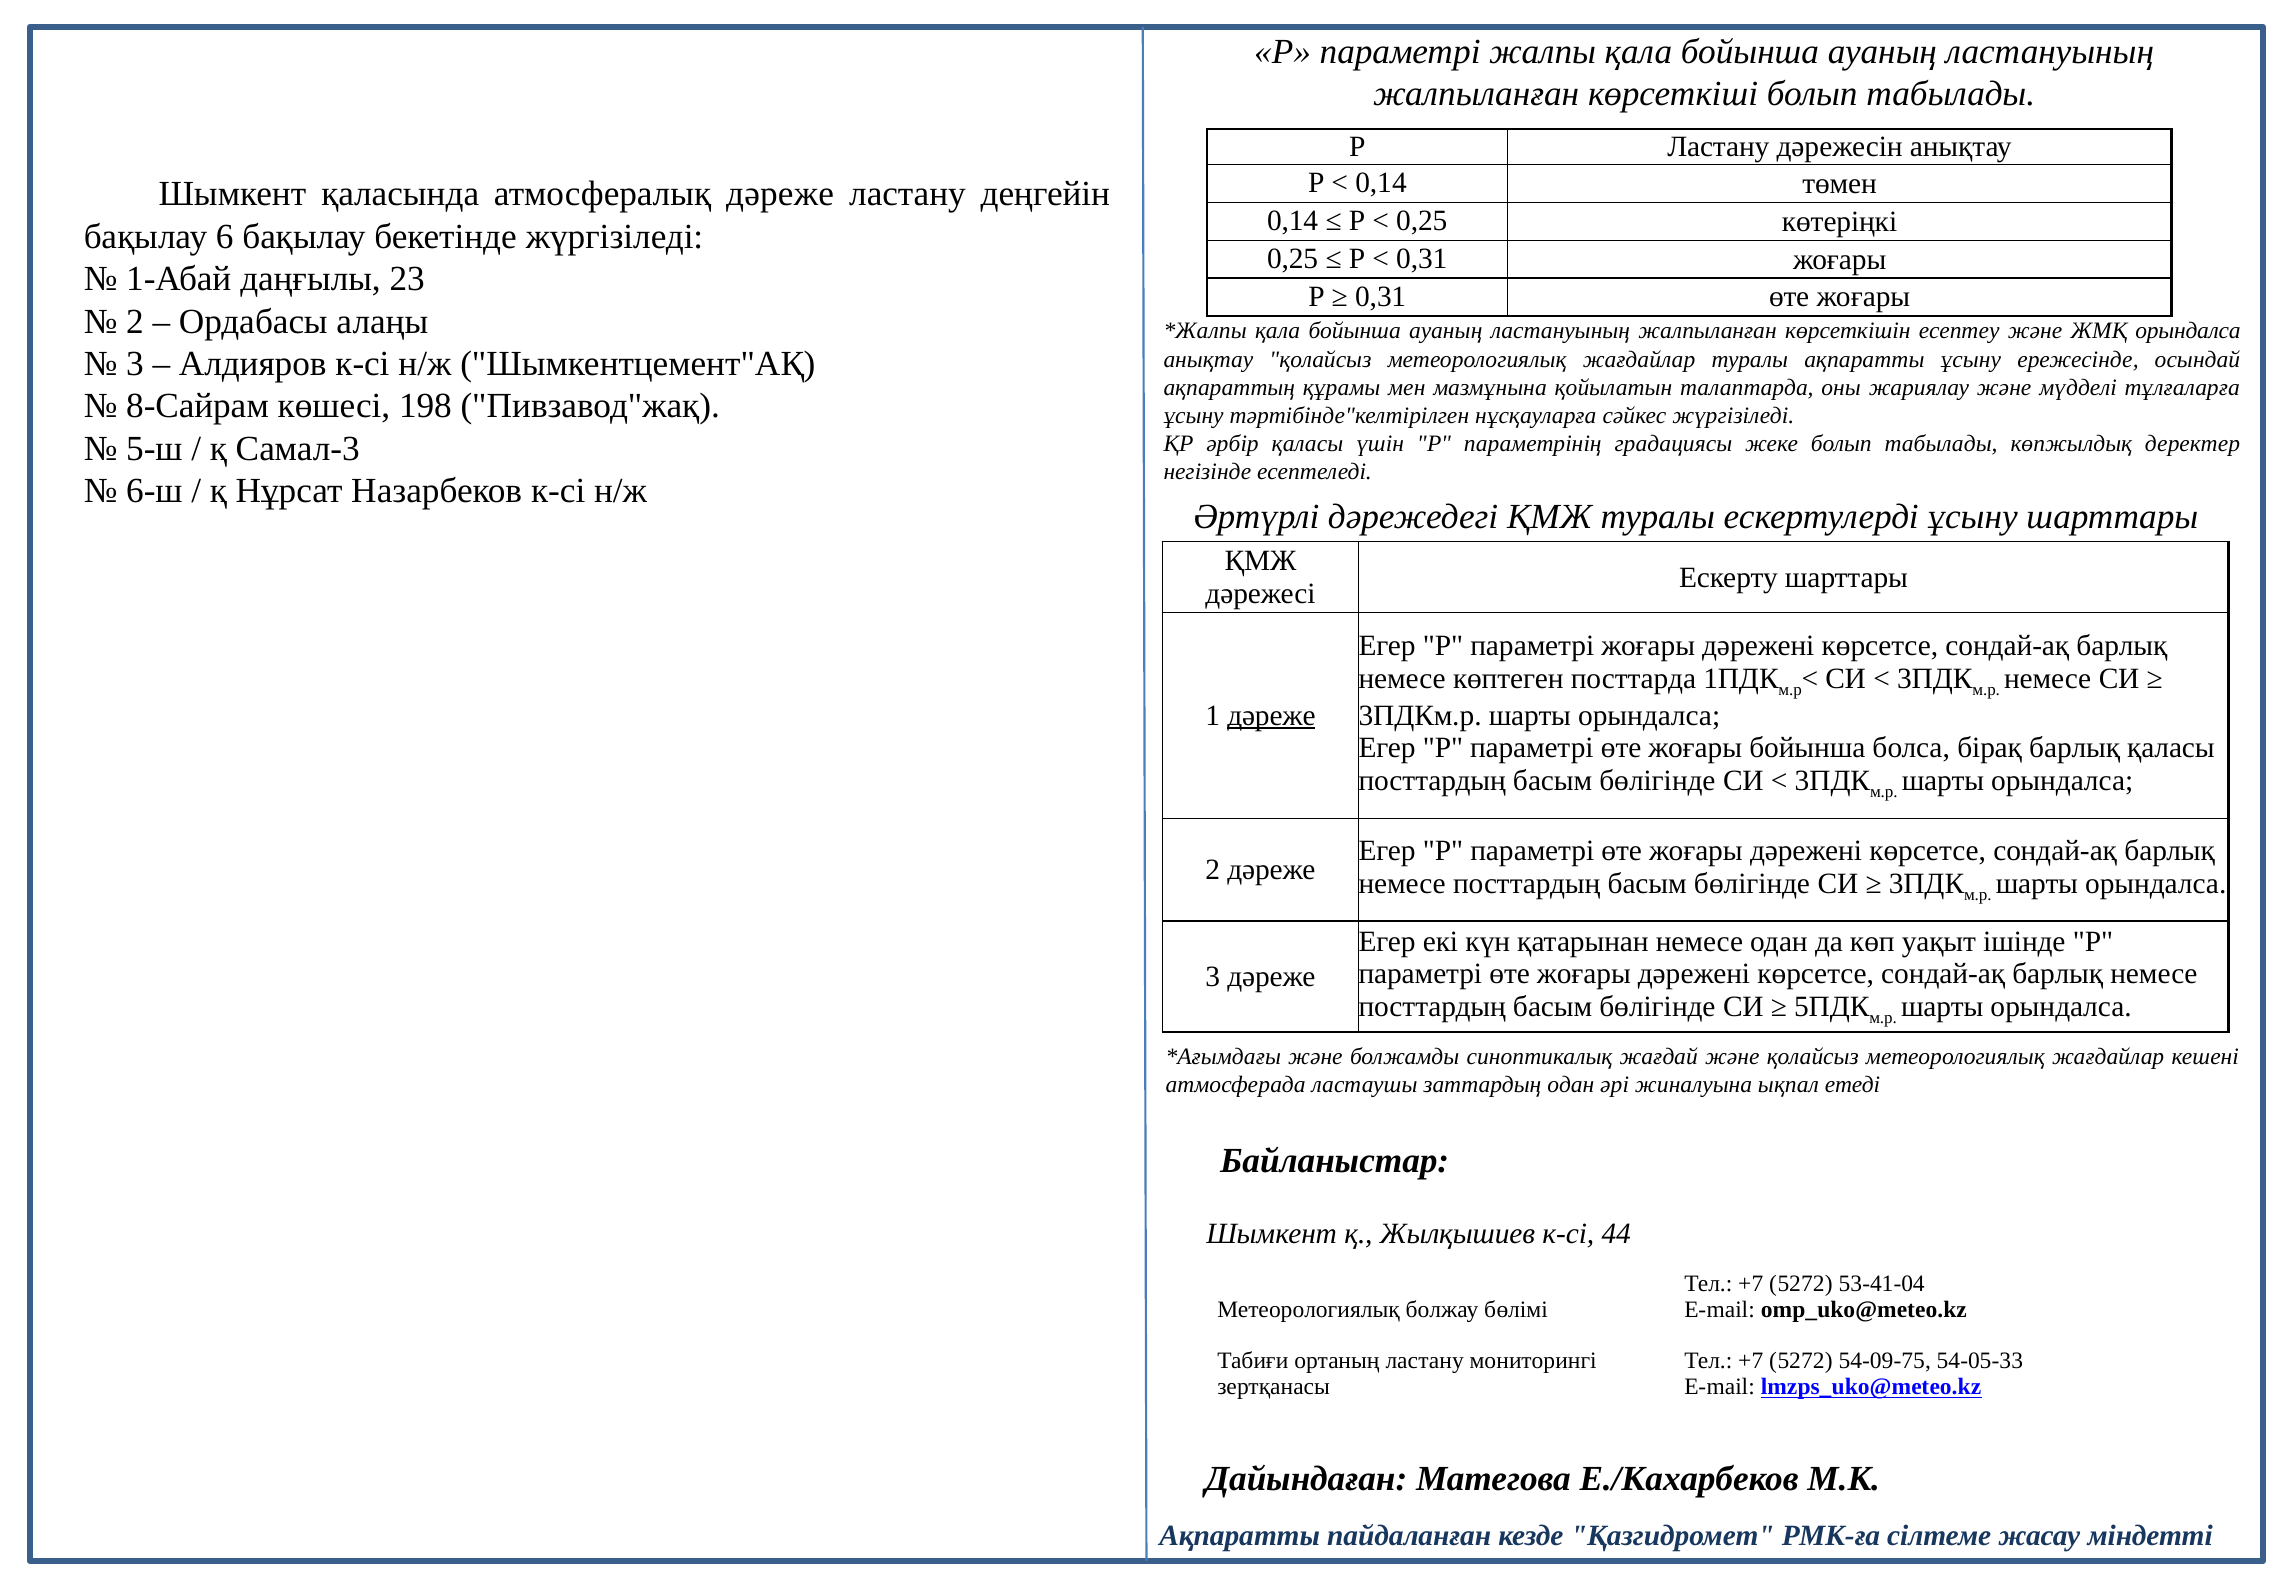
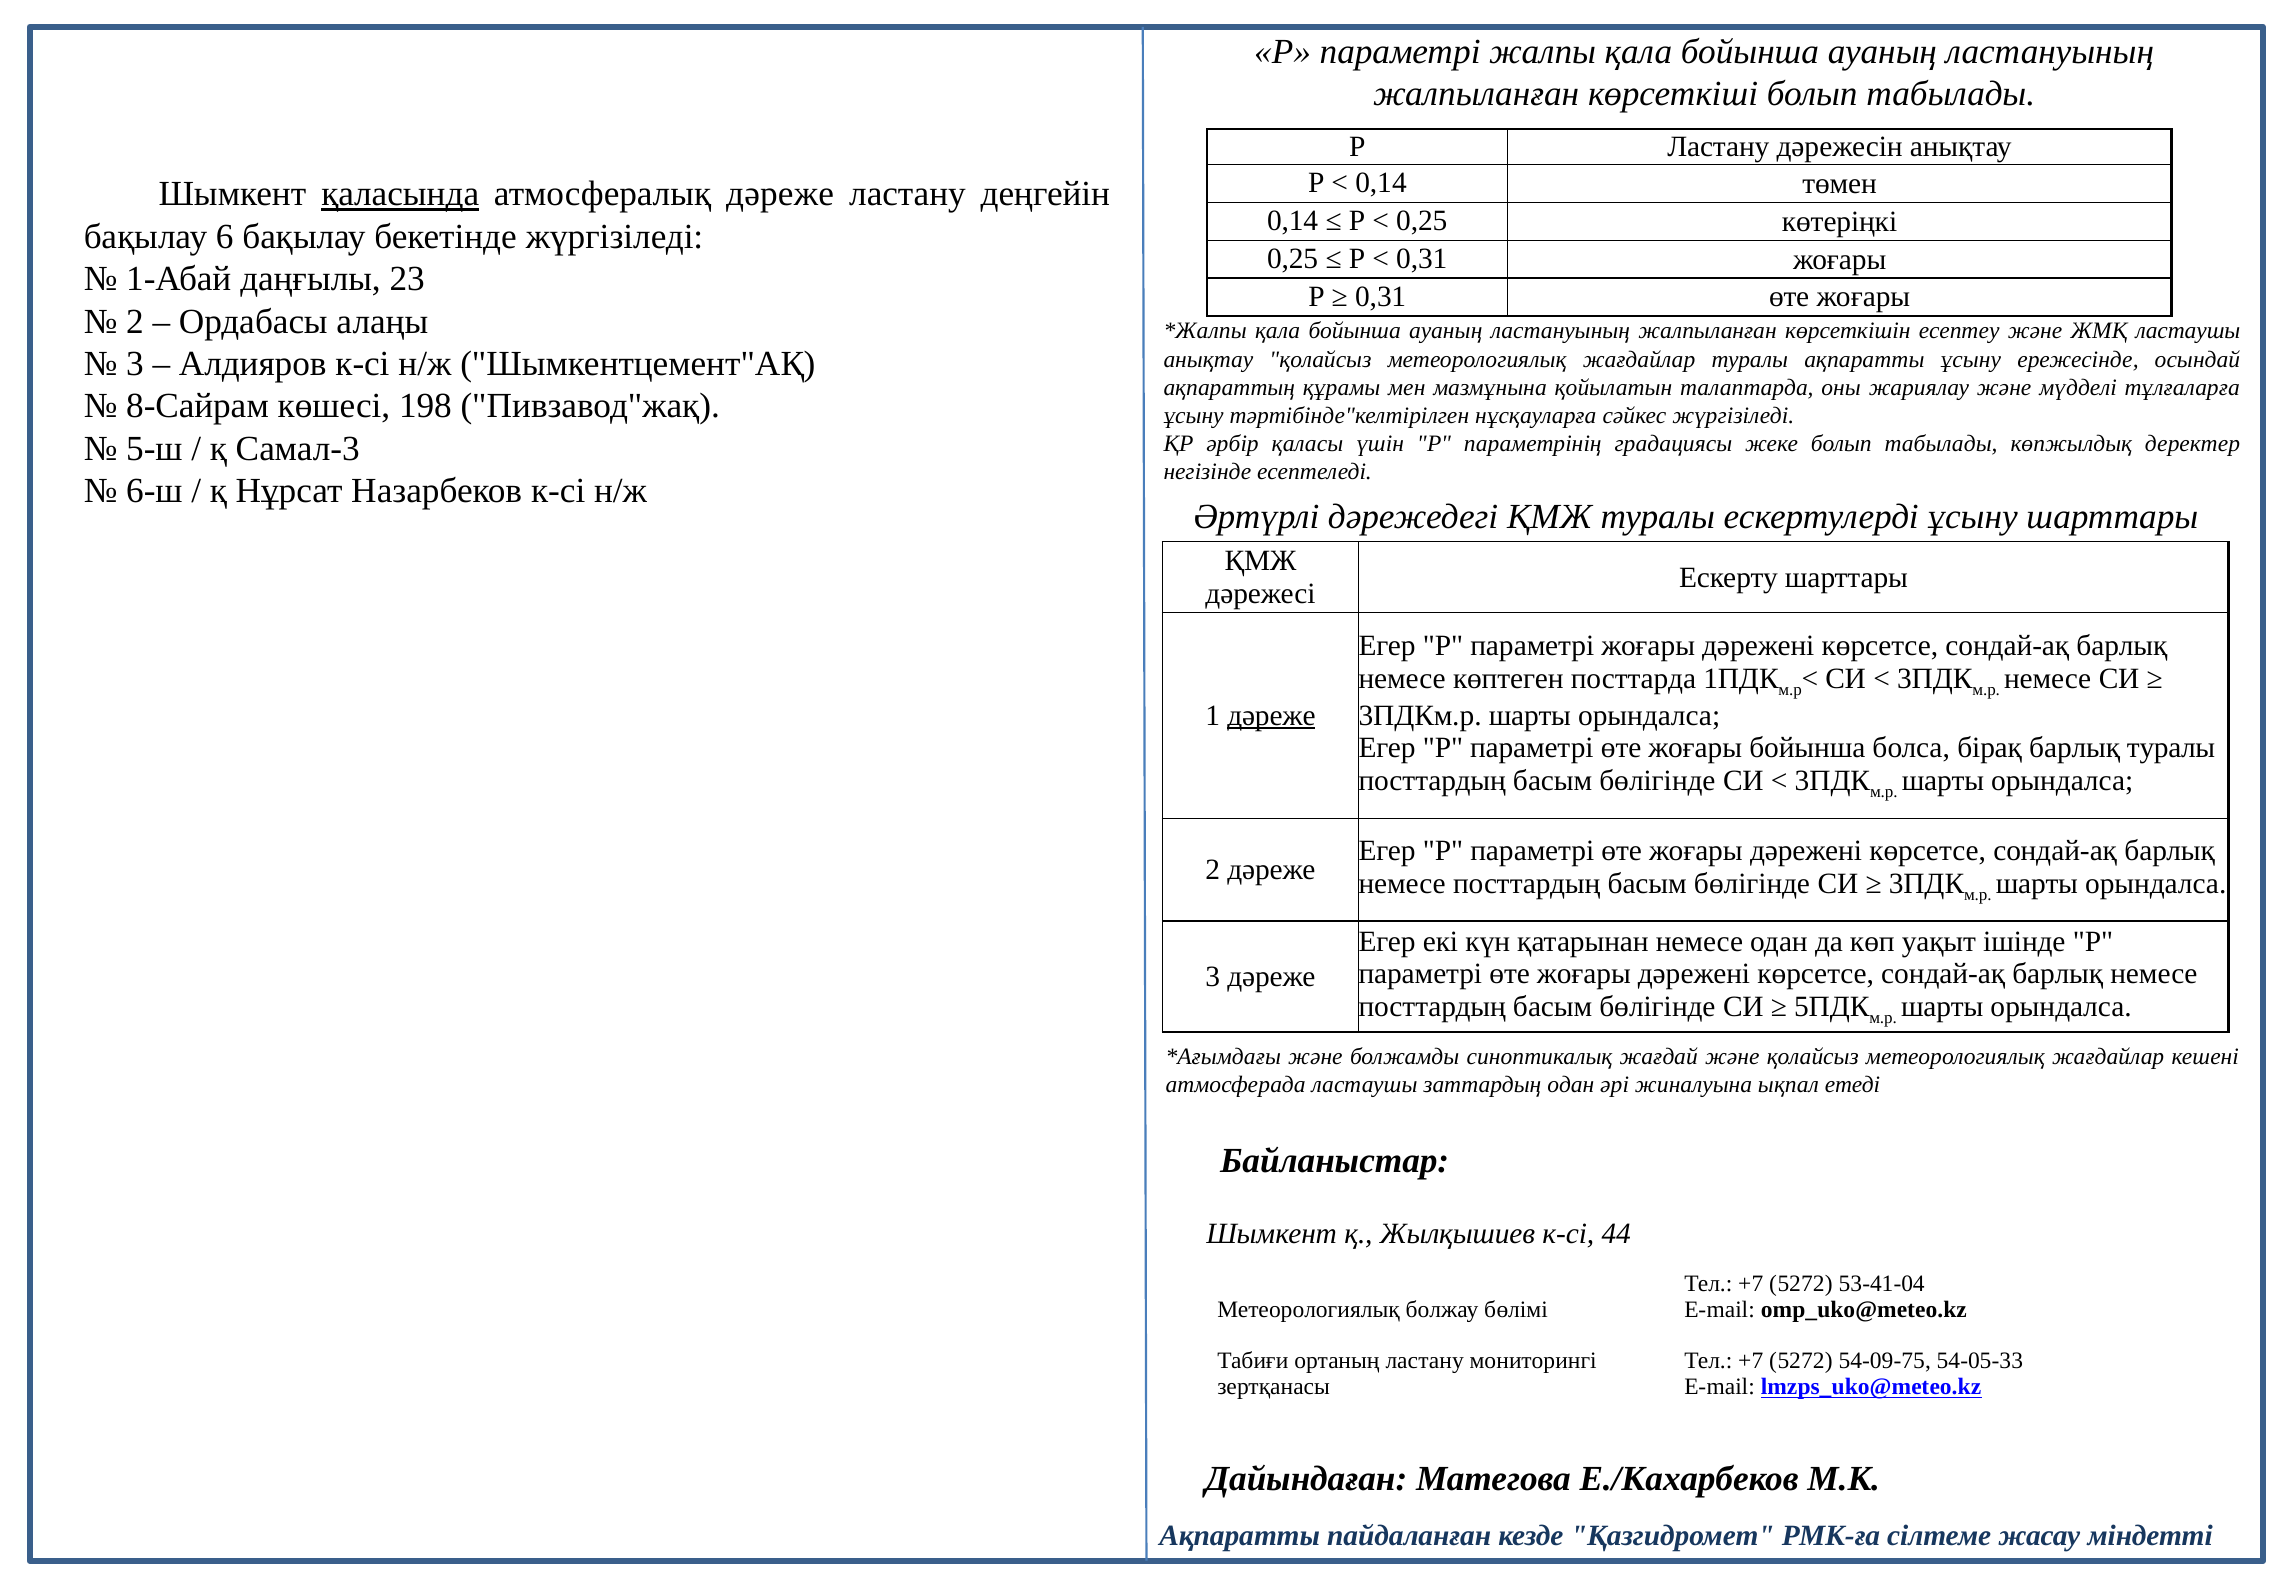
қаласында underline: none -> present (400, 194)
ЖМҚ орындалса: орындалса -> ластаушы (2188, 331)
барлық қаласы: қаласы -> туралы (2171, 748)
